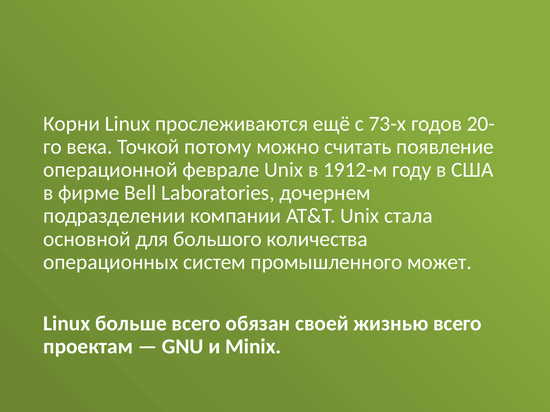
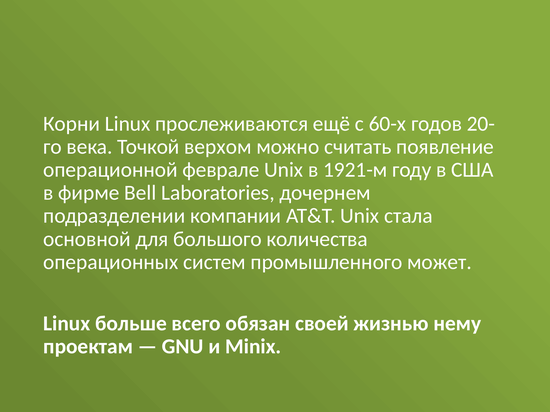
73-х: 73-х -> 60-х (387, 124)
потому: потому -> верхом (218, 147)
1912-м: 1912-м -> 1921-м (355, 170)
жизнью всего: всего -> нему (457, 324)
